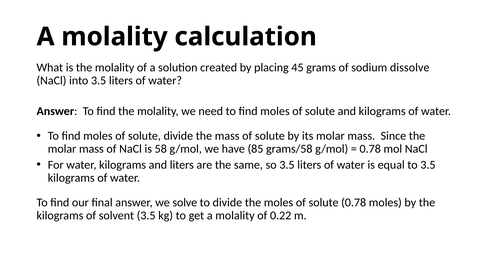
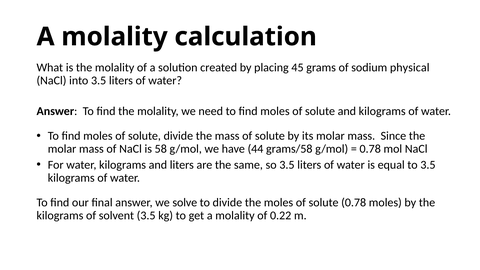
dissolve: dissolve -> physical (410, 68)
85: 85 -> 44 (255, 149)
